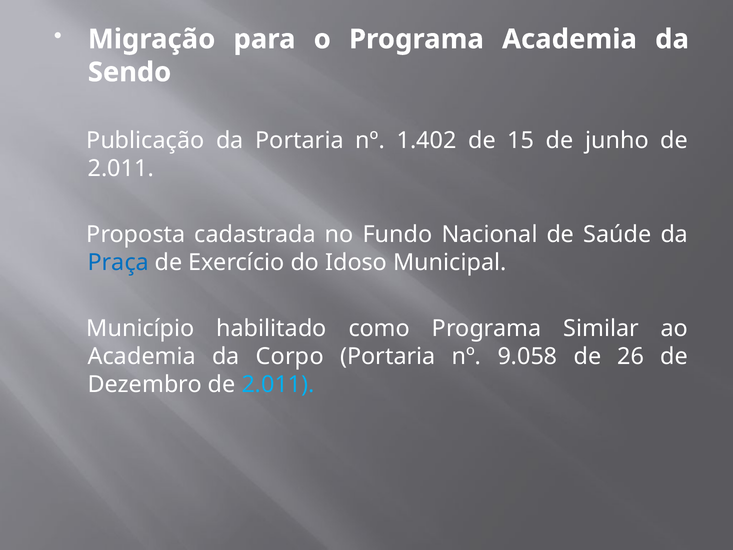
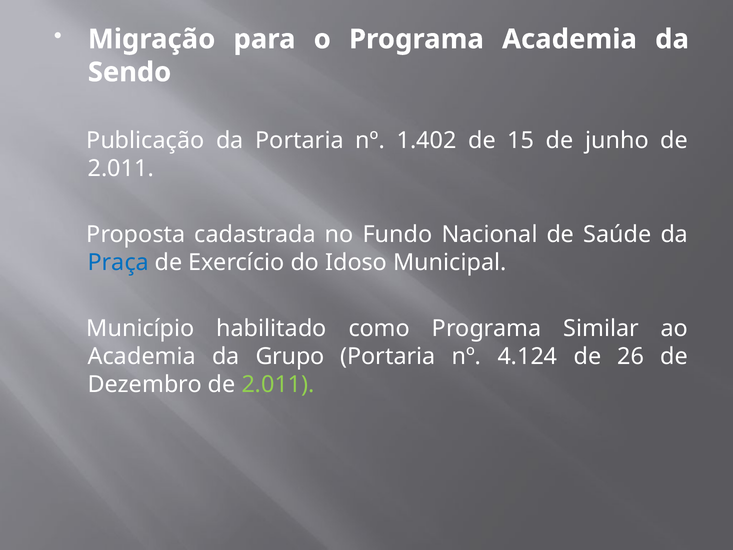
Corpo: Corpo -> Grupo (290, 356)
9.058: 9.058 -> 4.124 (527, 356)
2.011 colour: light blue -> light green (278, 384)
